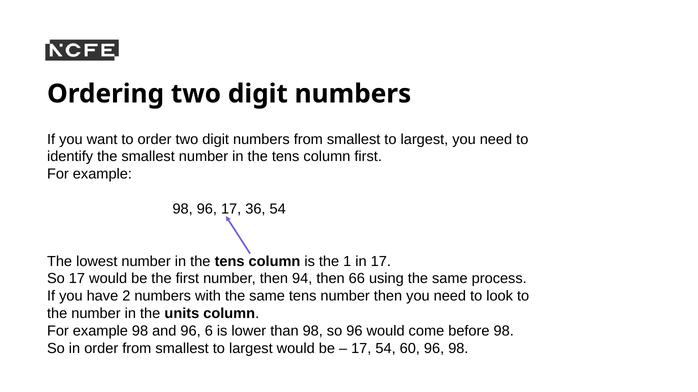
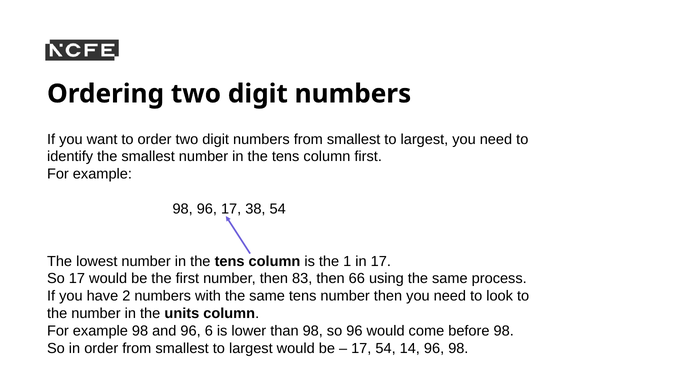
36: 36 -> 38 (255, 209)
94: 94 -> 83 (302, 279)
60: 60 -> 14 (410, 349)
